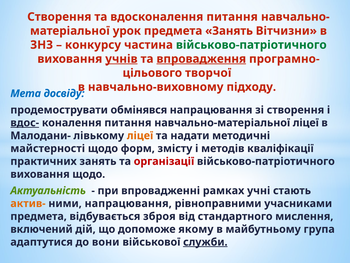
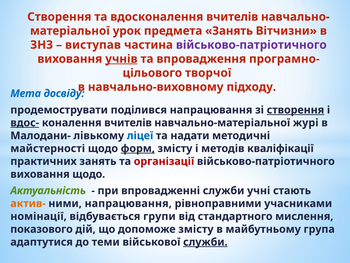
вдосконалення питання: питання -> вчителів (232, 17)
конкурсу: конкурсу -> виступав (93, 45)
військово-патріотичного colour: green -> purple (251, 45)
впровадження underline: present -> none (201, 59)
обмінявся: обмінявся -> поділився (139, 110)
створення underline: none -> present (295, 110)
коналення питання: питання -> вчителів (128, 123)
навчально-матеріальної ліцеї: ліцеї -> журі (306, 123)
ліцеї colour: orange -> blue (140, 135)
форм underline: none -> present (138, 148)
впровадженні рамках: рамках -> служби (224, 190)
предмета: предмета -> номінації (39, 216)
зброя: зброя -> групи (159, 216)
включений: включений -> показового (42, 229)
допоможе якому: якому -> змісту (196, 229)
вони: вони -> теми (106, 242)
